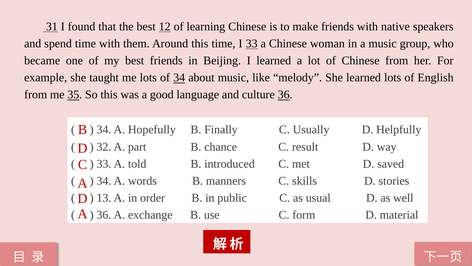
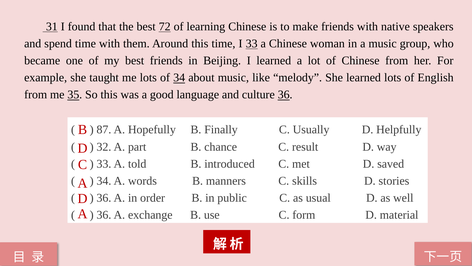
12: 12 -> 72 (165, 27)
34: 34 -> 87 (104, 130)
13: 13 -> 36 (104, 197)
